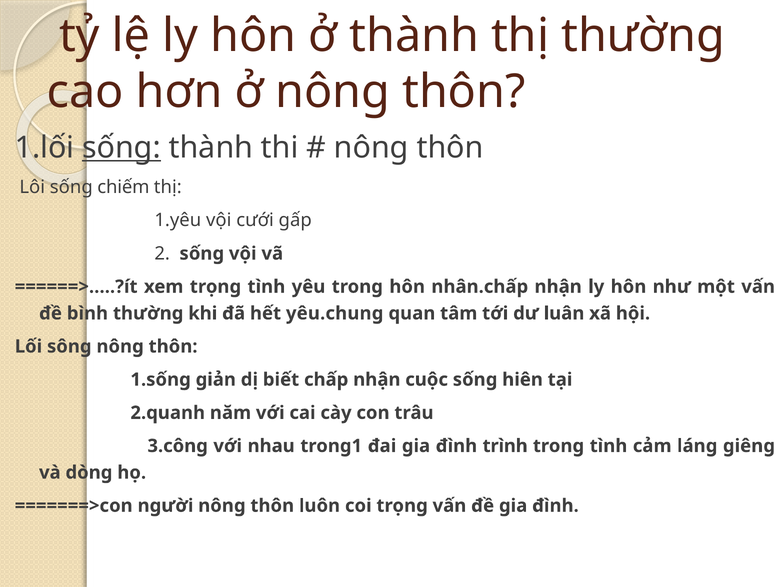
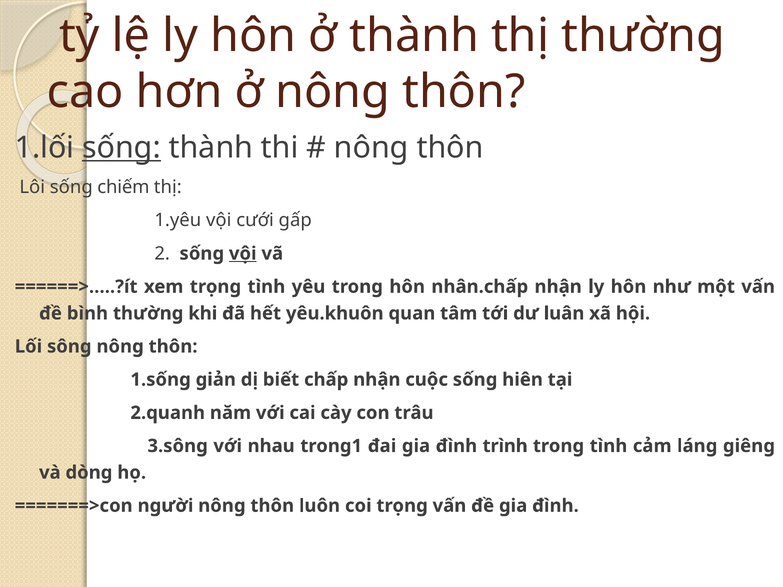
vội underline: none -> present (243, 254)
yêu.chung: yêu.chung -> yêu.khuôn (335, 313)
3.công: 3.công -> 3.sông (178, 446)
